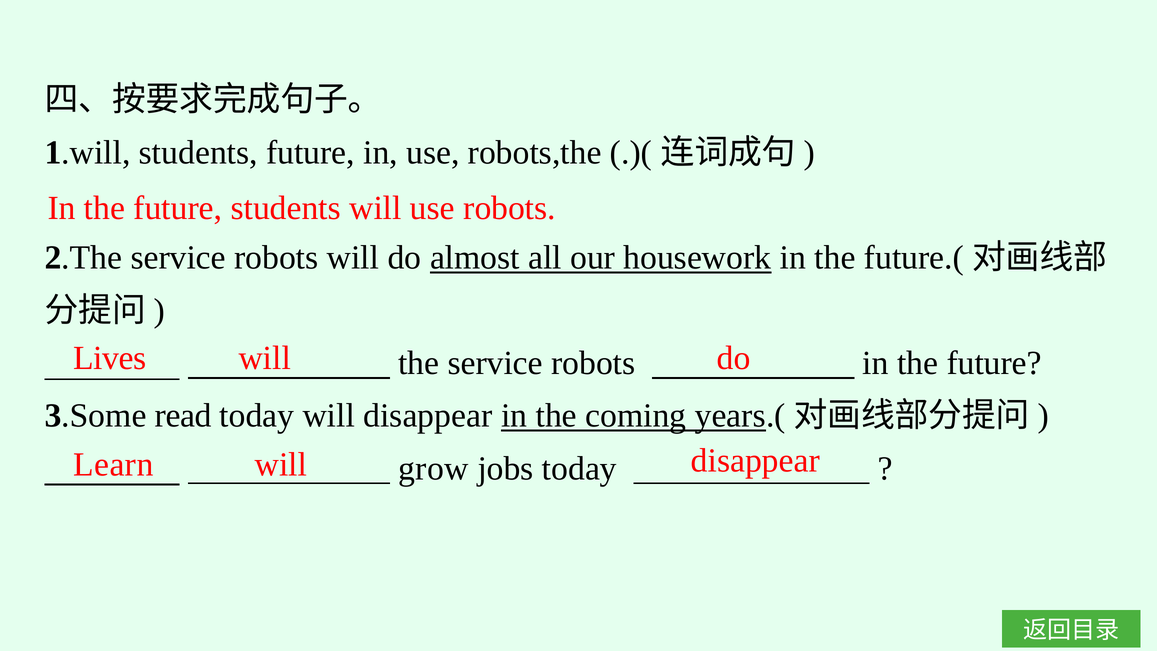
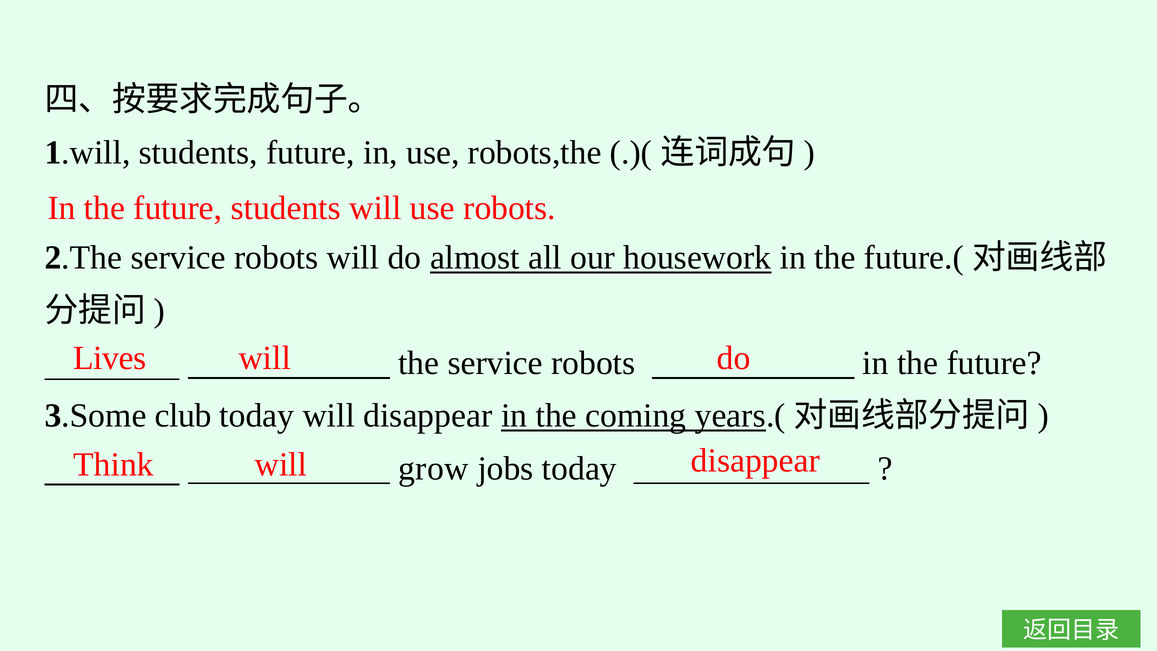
read: read -> club (183, 416)
Learn: Learn -> Think (114, 464)
